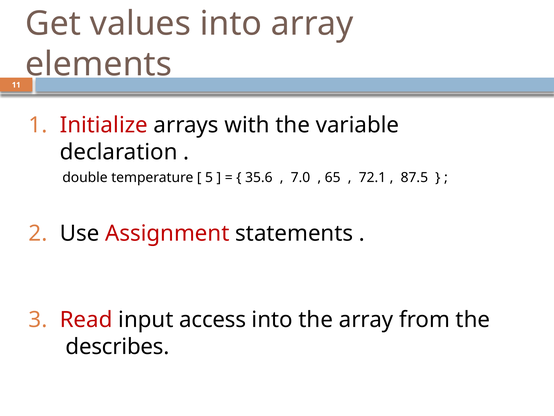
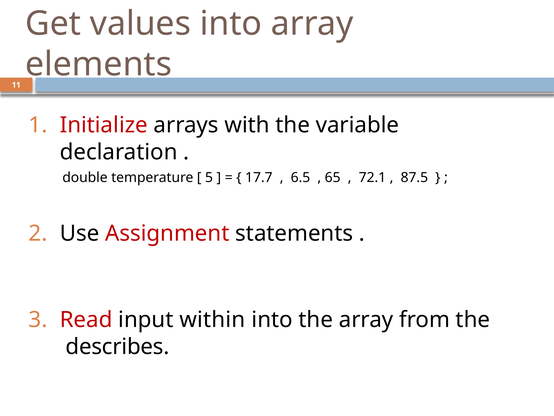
35.6: 35.6 -> 17.7 (259, 177)
7.0: 7.0 -> 6.5 (300, 177)
access: access -> within (212, 319)
